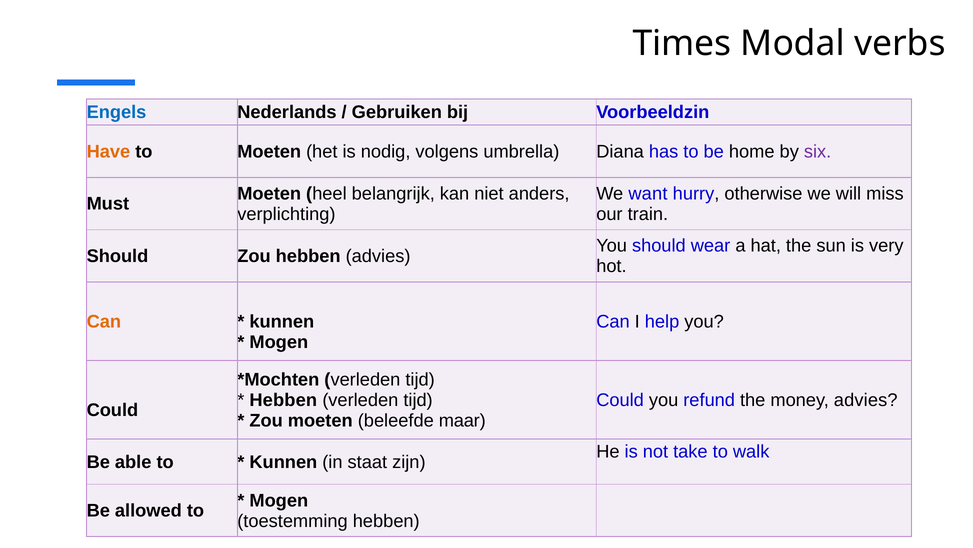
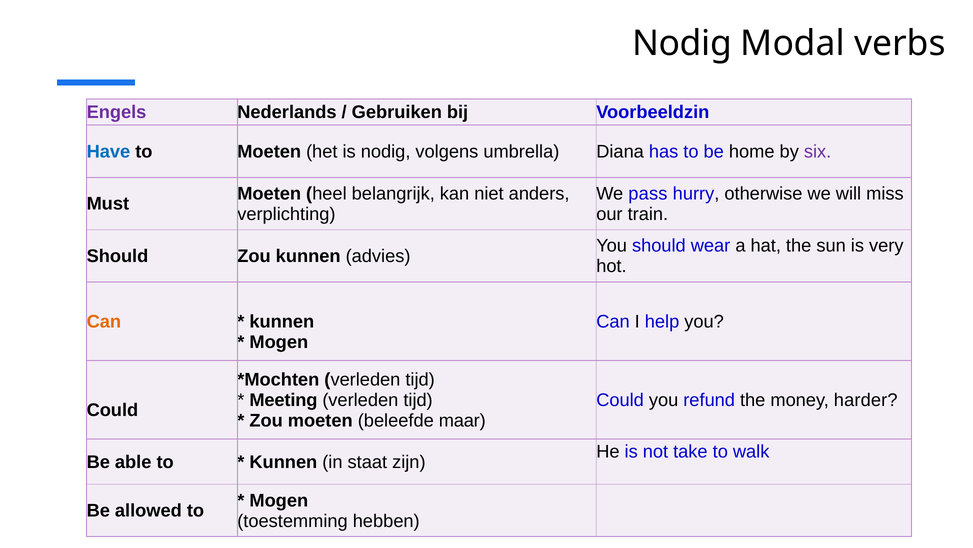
Times: Times -> Nodig (682, 43)
Engels colour: blue -> purple (117, 112)
Have colour: orange -> blue (108, 151)
want: want -> pass (648, 193)
Zou hebben: hebben -> kunnen (308, 256)
Hebben: Hebben -> Meeting (283, 400)
money advies: advies -> harder (866, 400)
